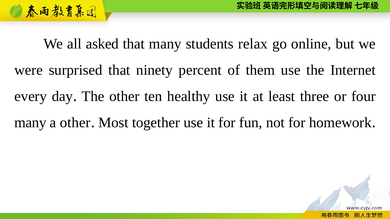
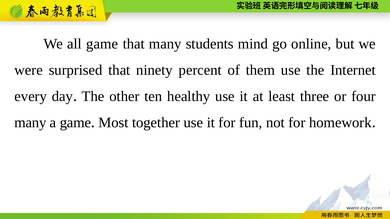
all asked: asked -> game (102, 44)
relax: relax -> mind (253, 44)
a other: other -> game (75, 123)
